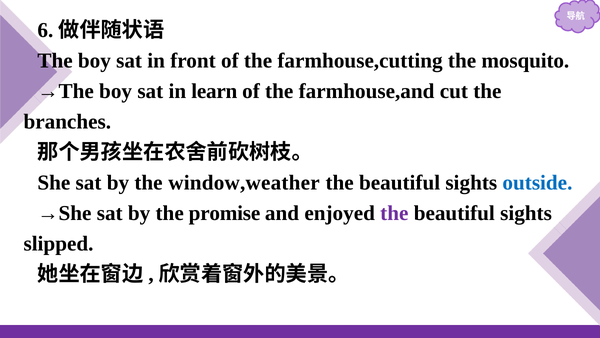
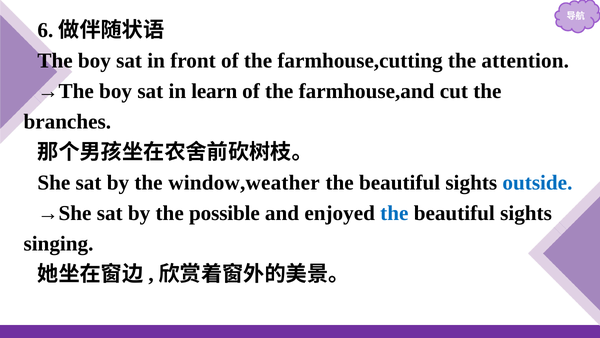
mosquito: mosquito -> attention (525, 61)
promise: promise -> possible (224, 213)
the colour: purple -> blue (394, 213)
slipped: slipped -> singing (58, 243)
